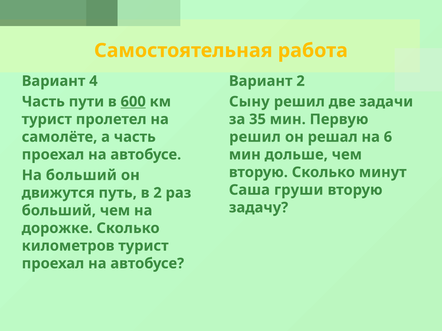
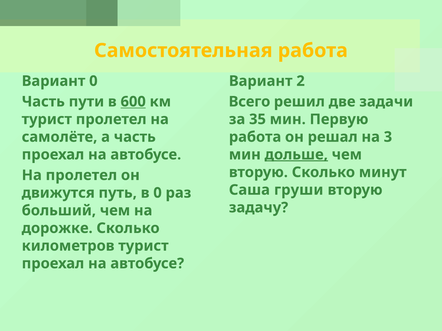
Вариант 4: 4 -> 0 (93, 81)
Сыну: Сыну -> Всего (249, 102)
решил: решил -> работа (255, 137)
6: 6 -> 3 (388, 137)
дольше underline: none -> present (296, 155)
На больший: больший -> пролетел (81, 175)
в 2: 2 -> 0 (158, 193)
